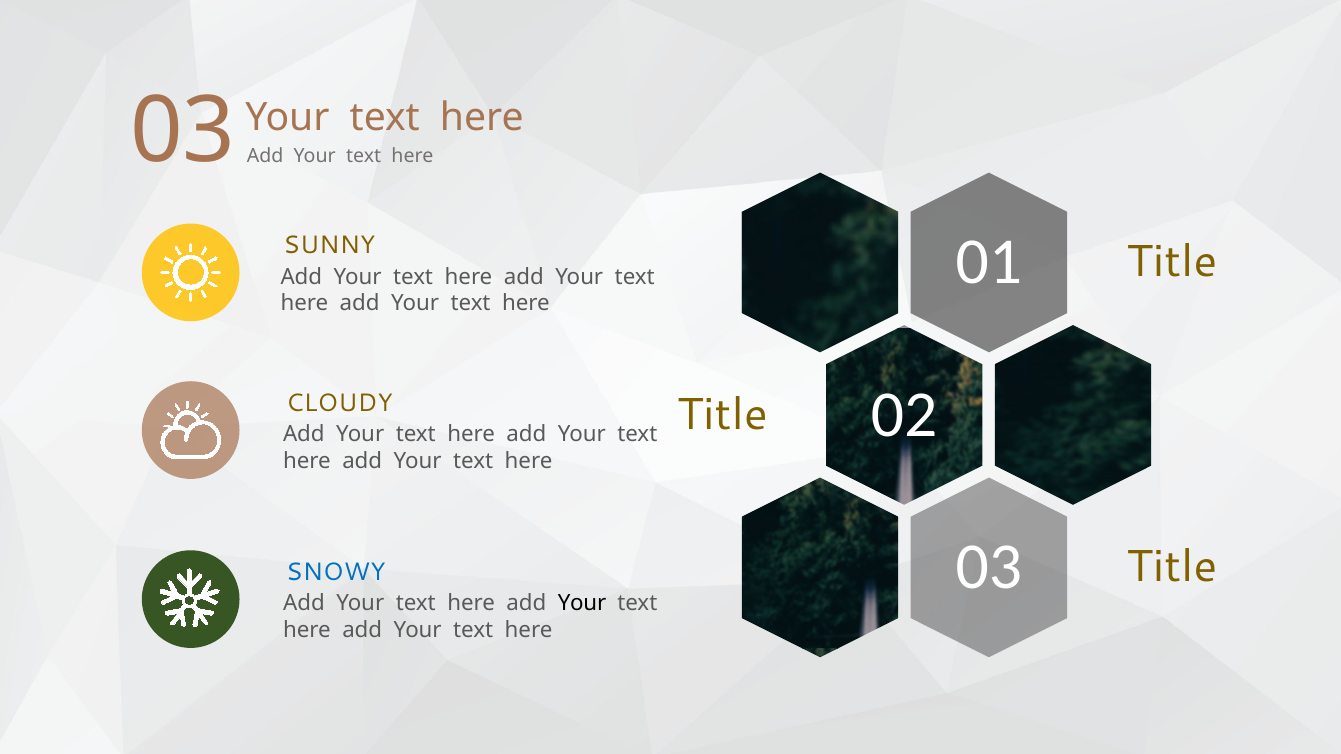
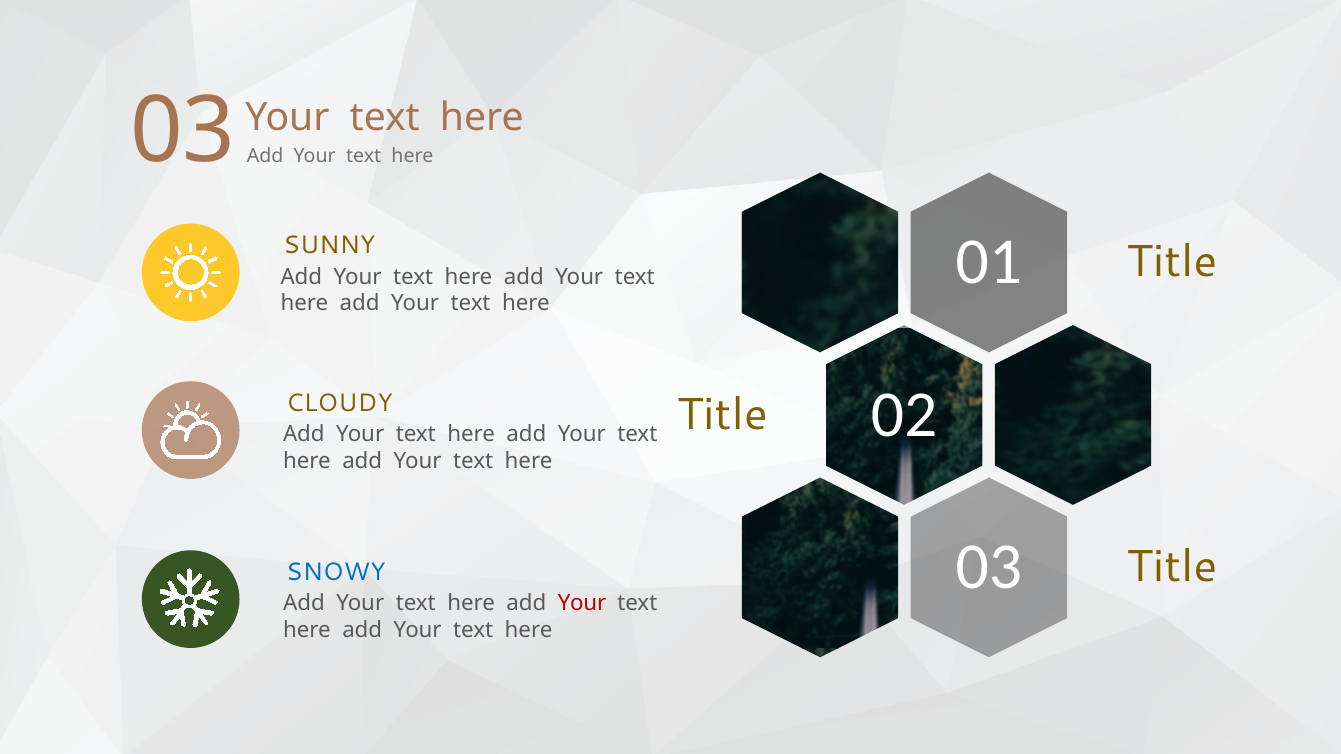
Your colour: black -> red (582, 604)
